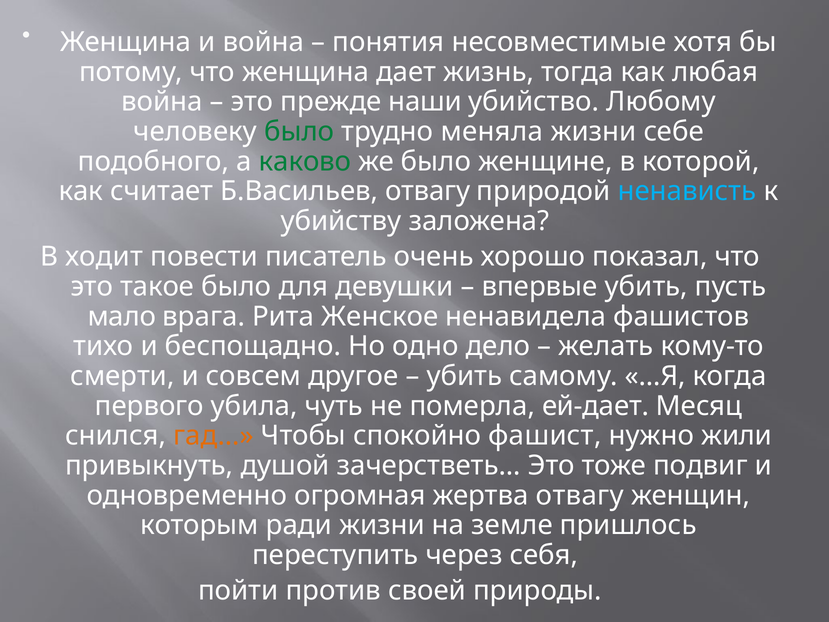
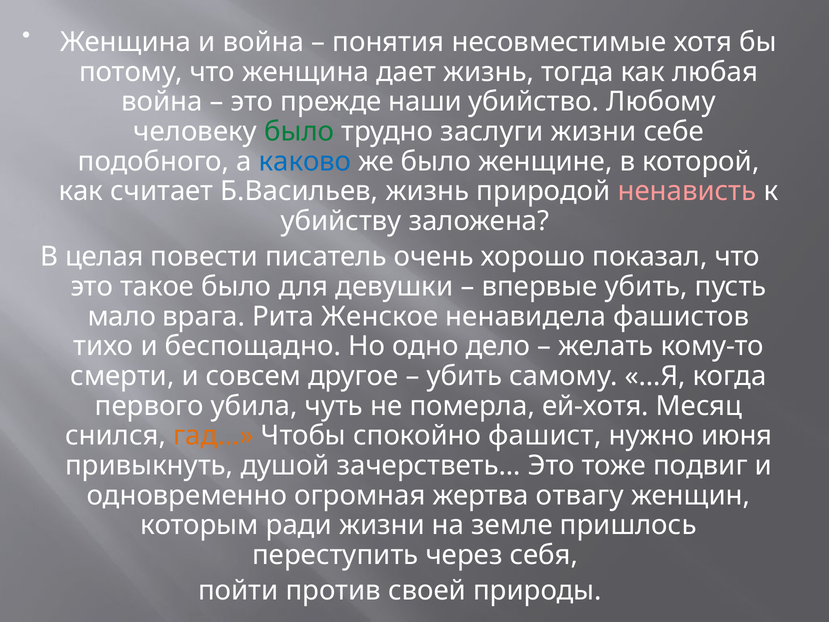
меняла: меняла -> заслуги (492, 132)
каково colour: green -> blue (305, 161)
Б.Васильев отвагу: отвагу -> жизнь (427, 191)
ненависть colour: light blue -> pink (687, 191)
ходит: ходит -> целая (104, 257)
ей-дает: ей-дает -> ей-хотя (595, 406)
жили: жили -> июня (737, 436)
